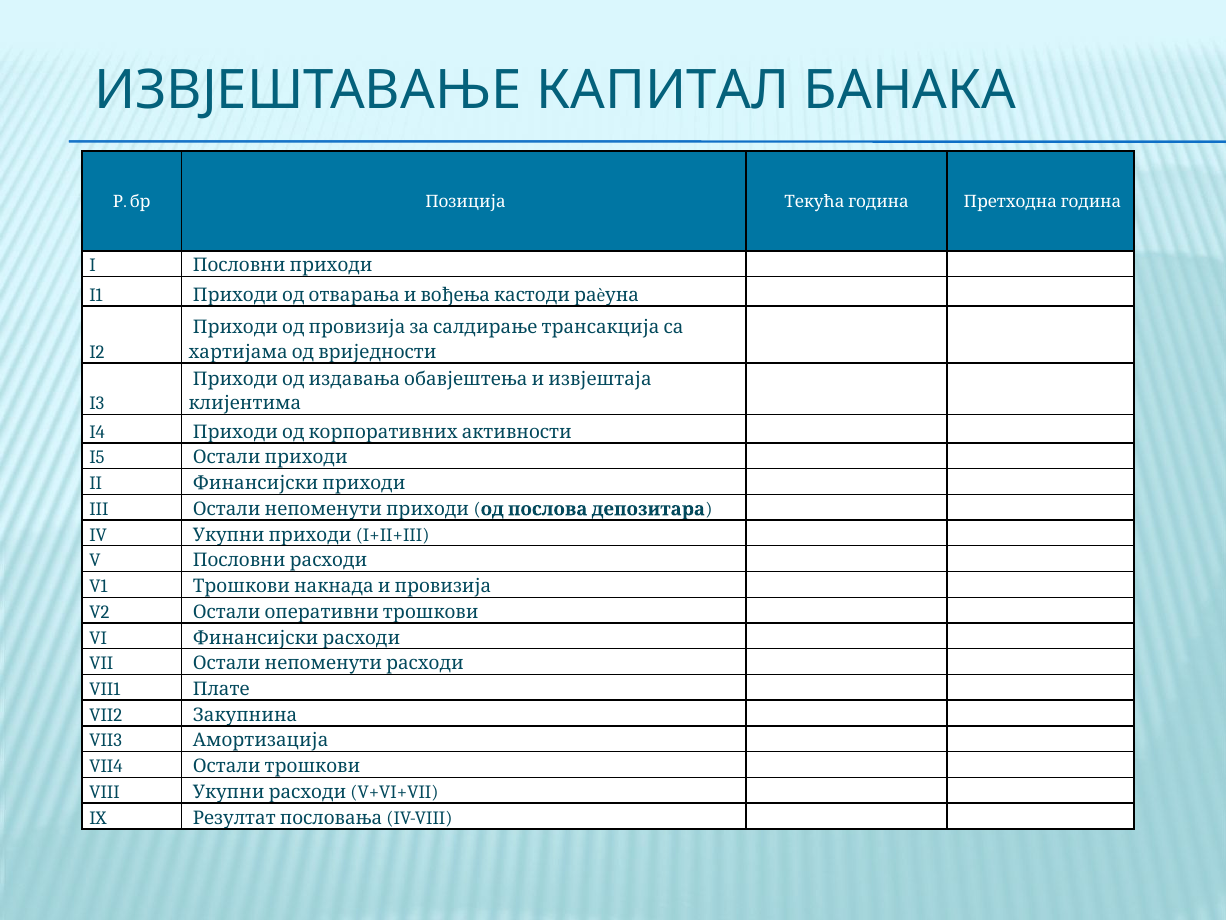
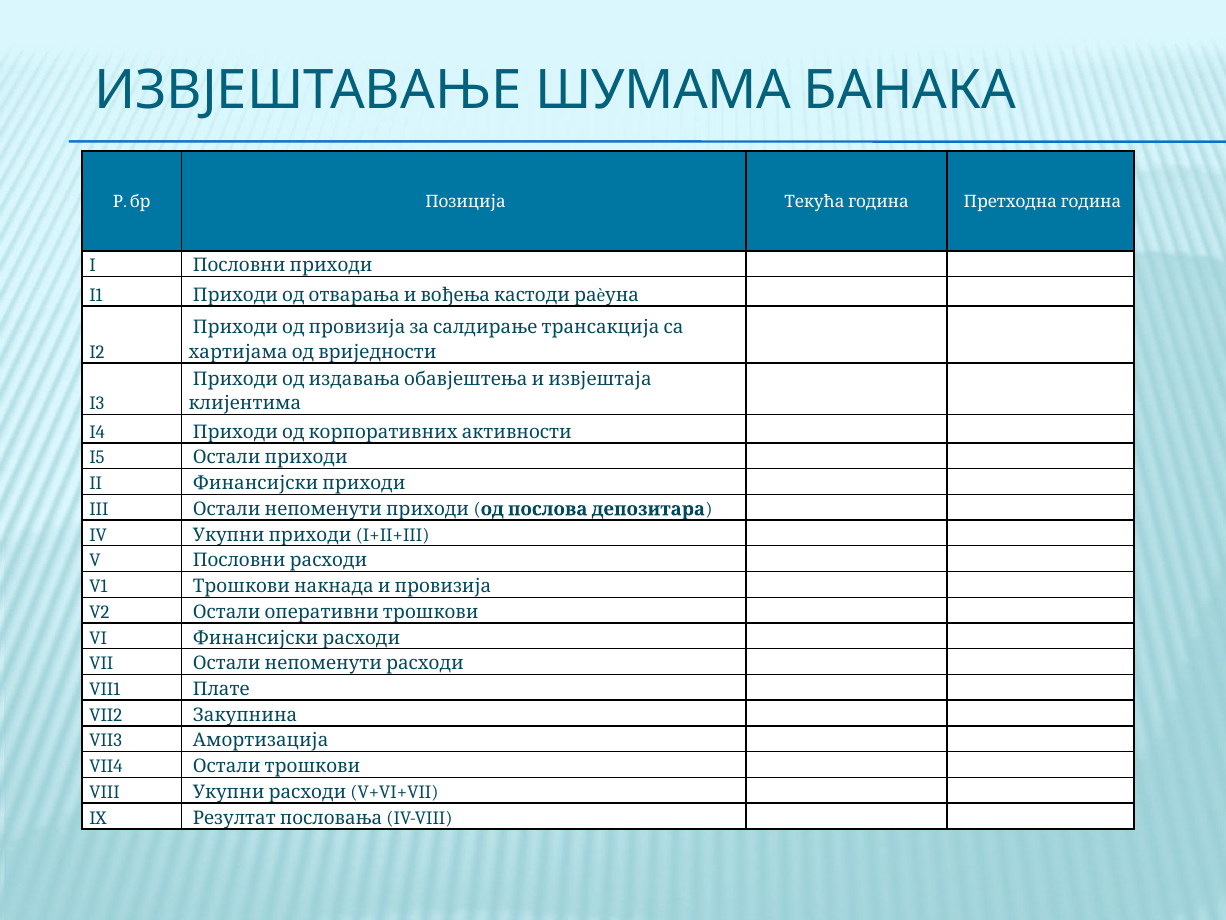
КАПИТАЛ: КАПИТАЛ -> ШУМАМА (663, 91)
